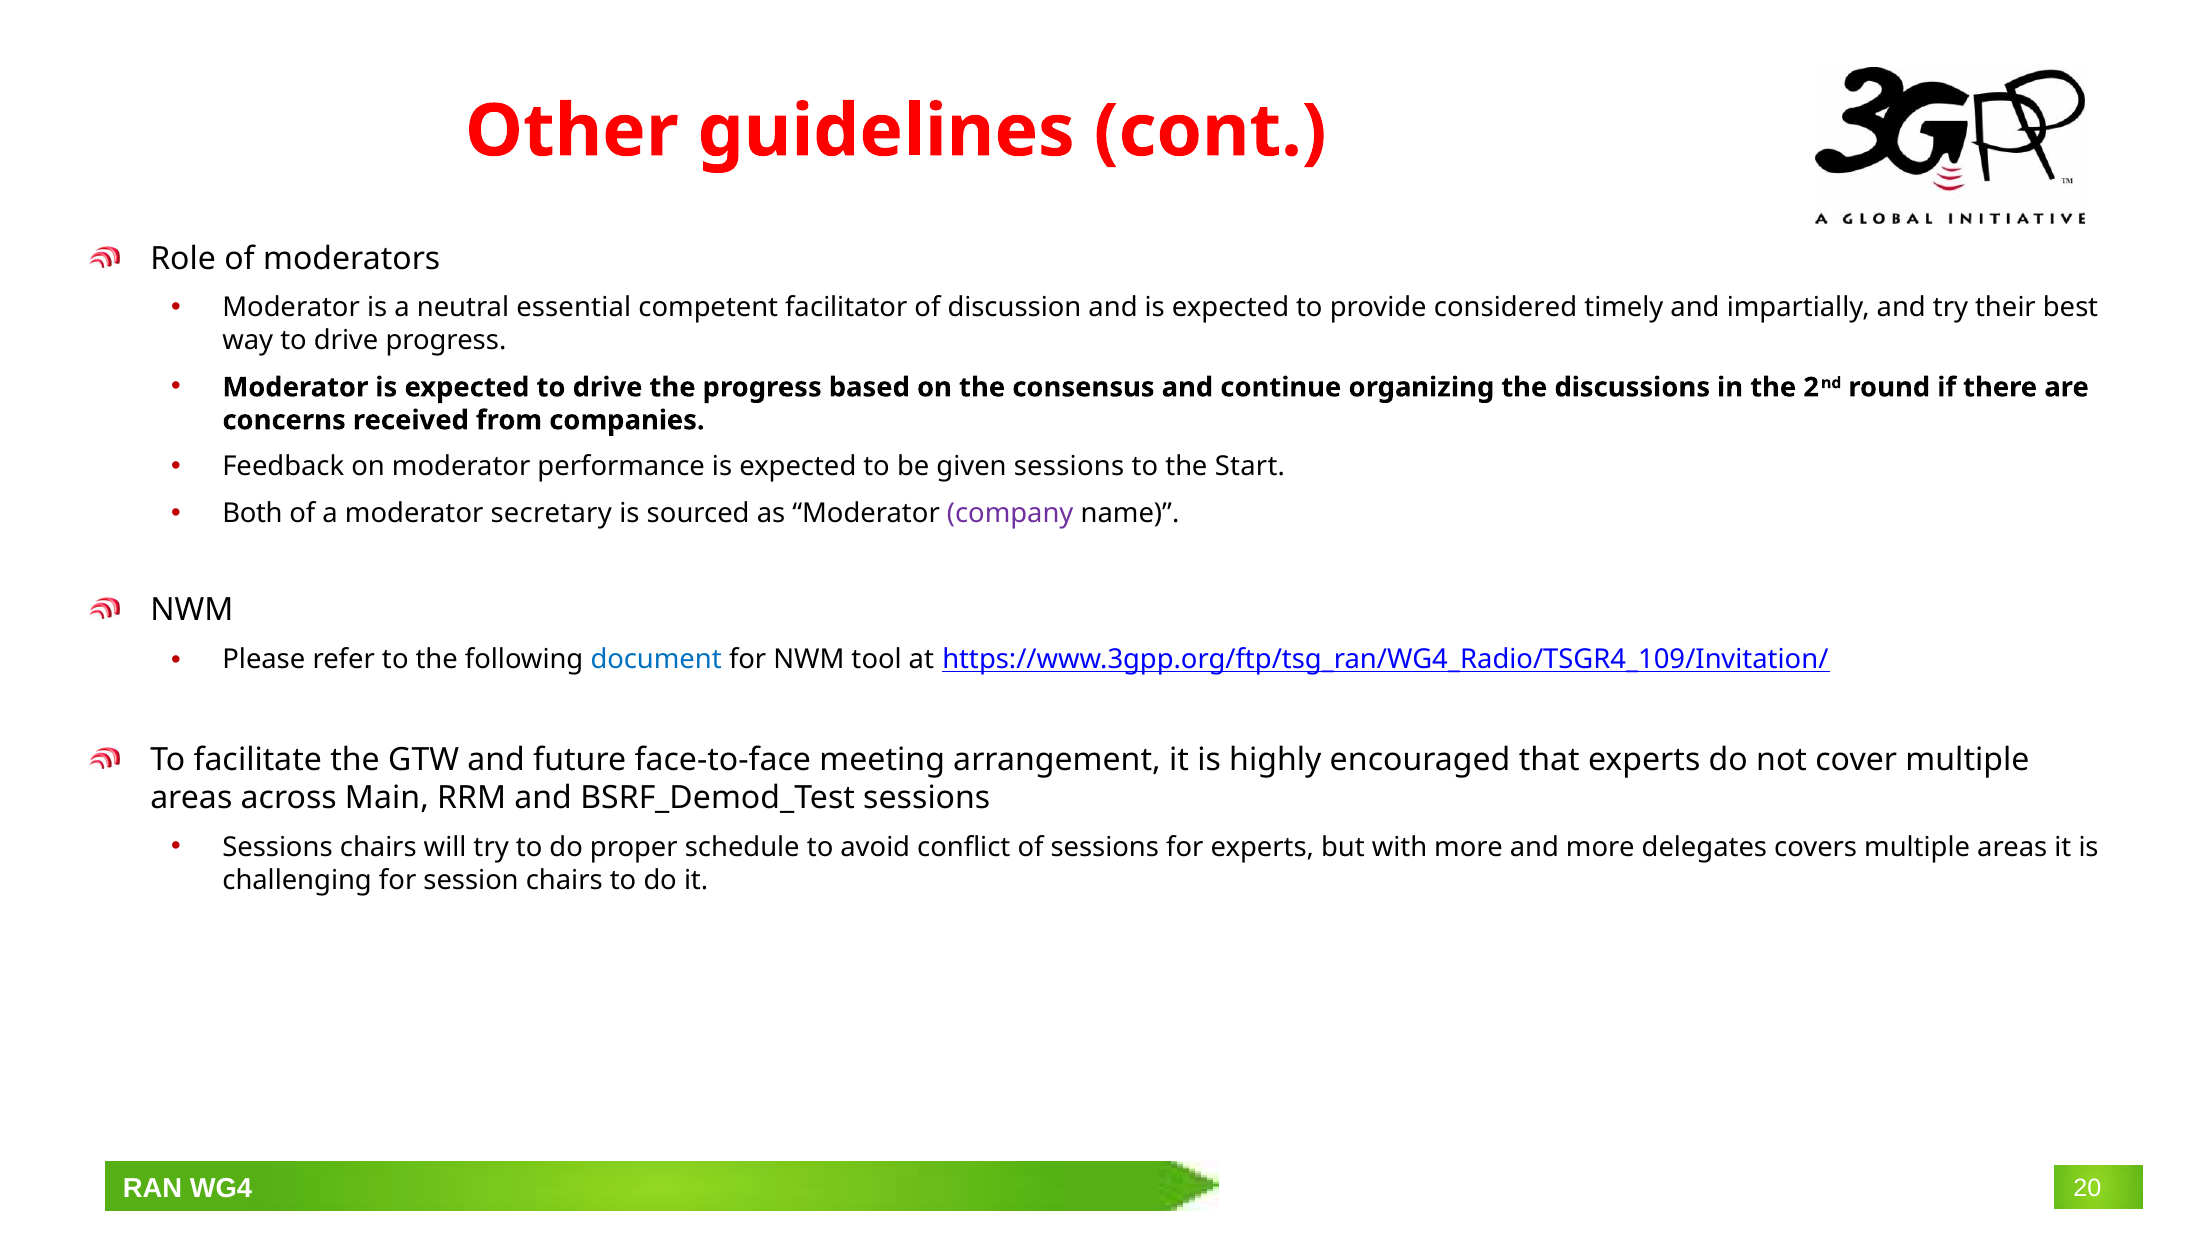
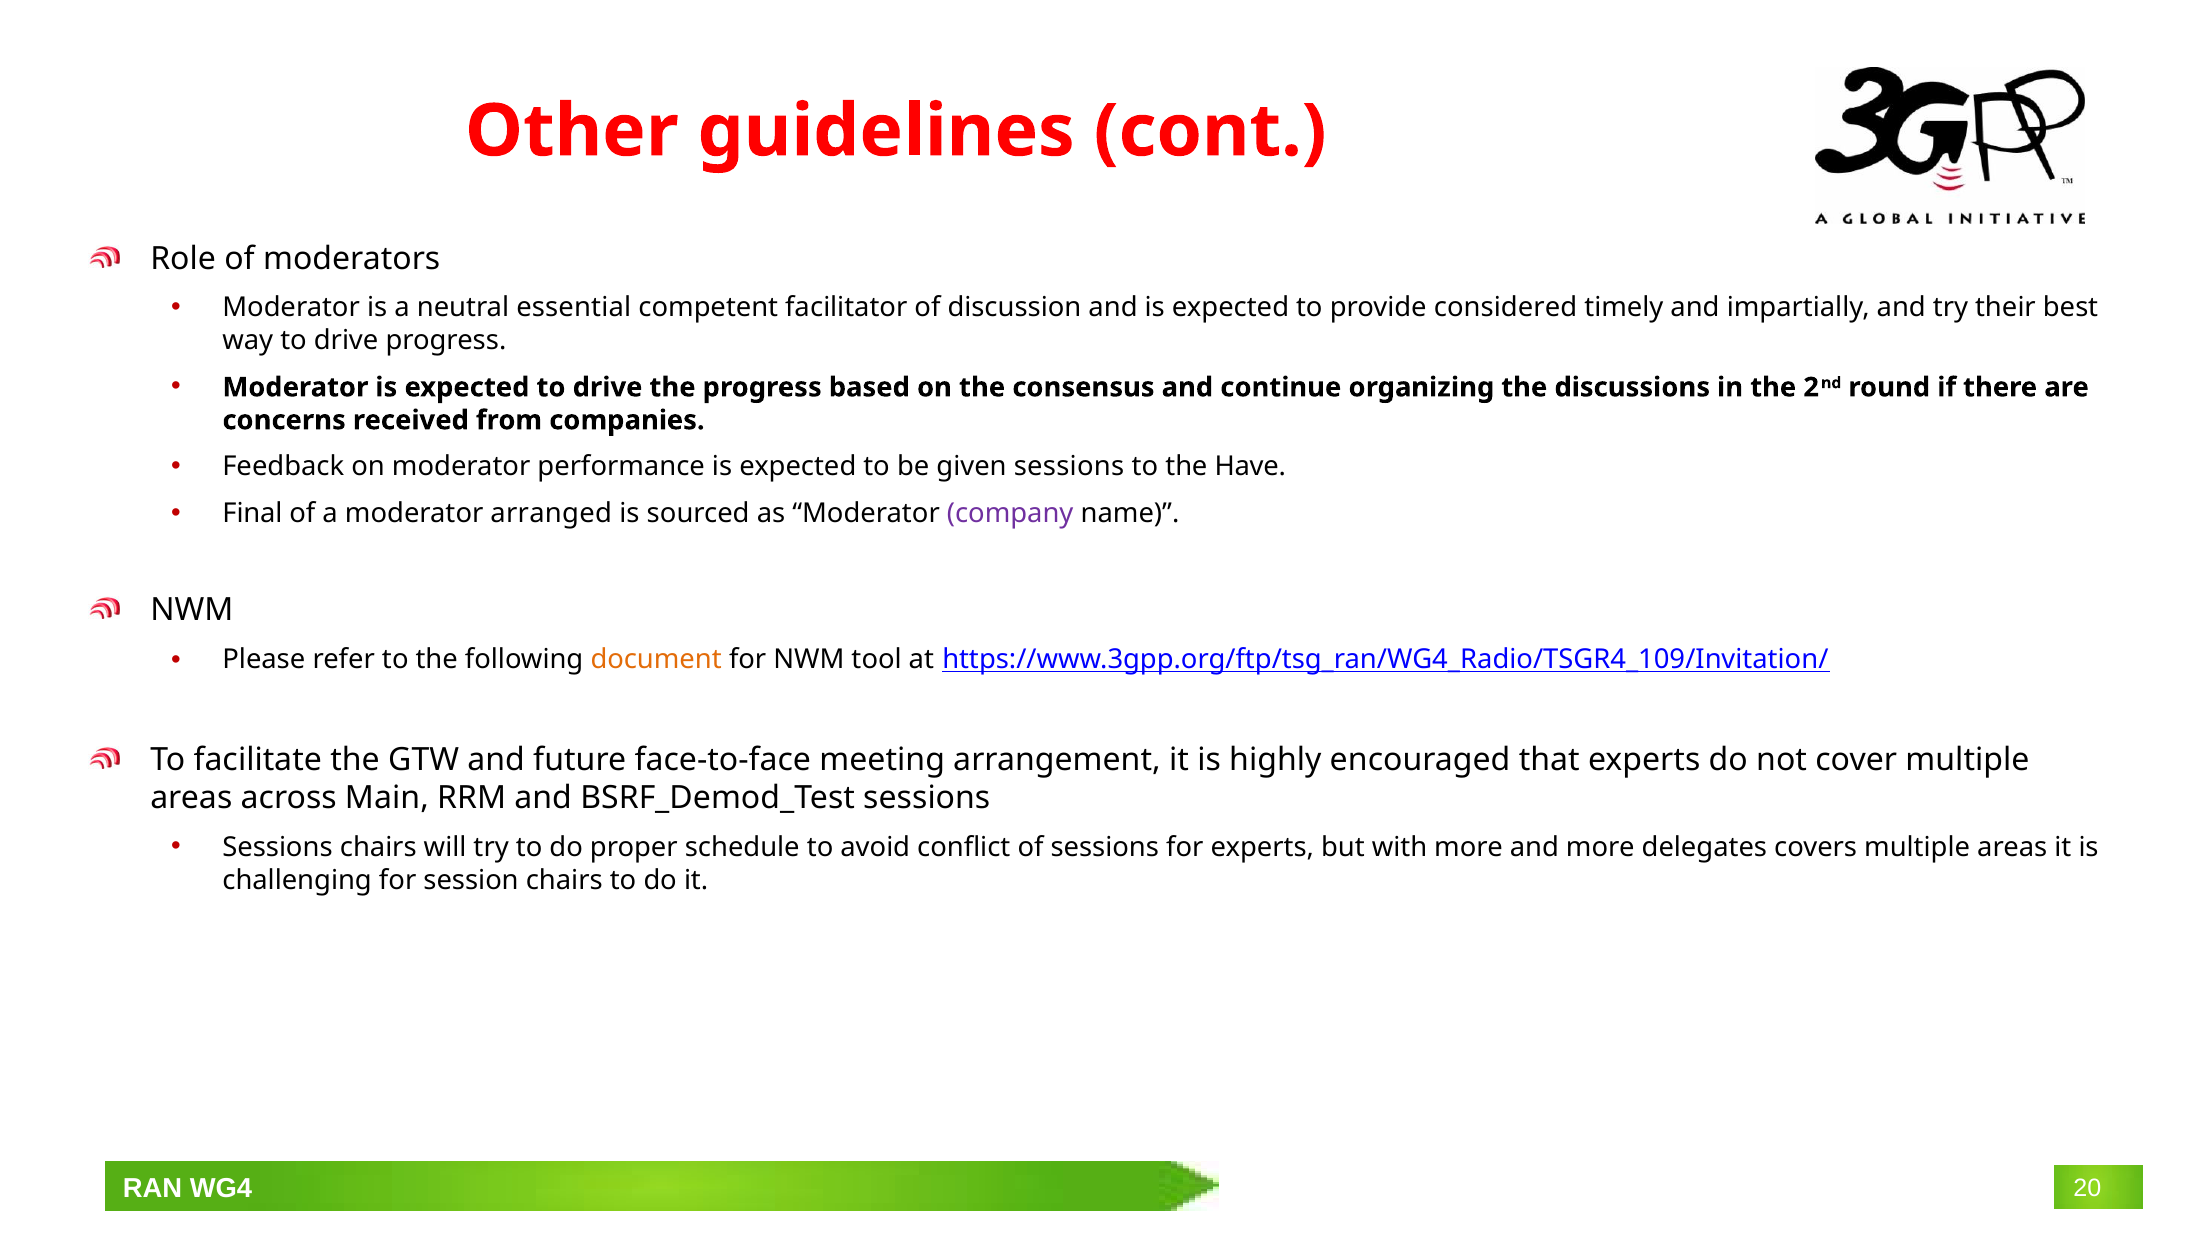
Start: Start -> Have (1250, 467)
Both: Both -> Final (252, 514)
secretary: secretary -> arranged (551, 514)
document colour: blue -> orange (656, 659)
